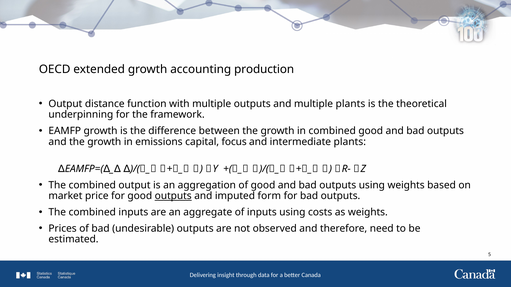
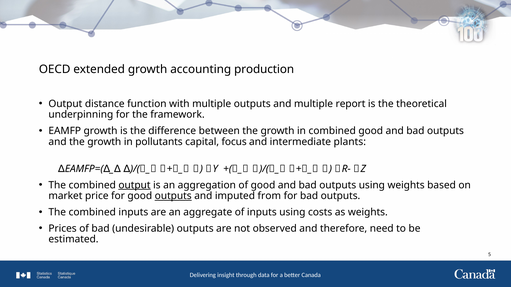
multiple plants: plants -> report (351, 104)
emissions: emissions -> pollutants (159, 142)
output underline: none -> present (135, 185)
form: form -> from (269, 196)
